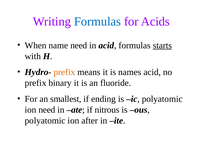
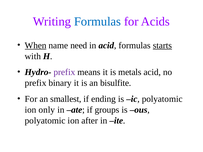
When underline: none -> present (36, 45)
prefix colour: orange -> purple (64, 72)
names: names -> metals (130, 72)
fluoride: fluoride -> bisulfite (116, 83)
ion need: need -> only (47, 110)
nitrous: nitrous -> groups (107, 110)
